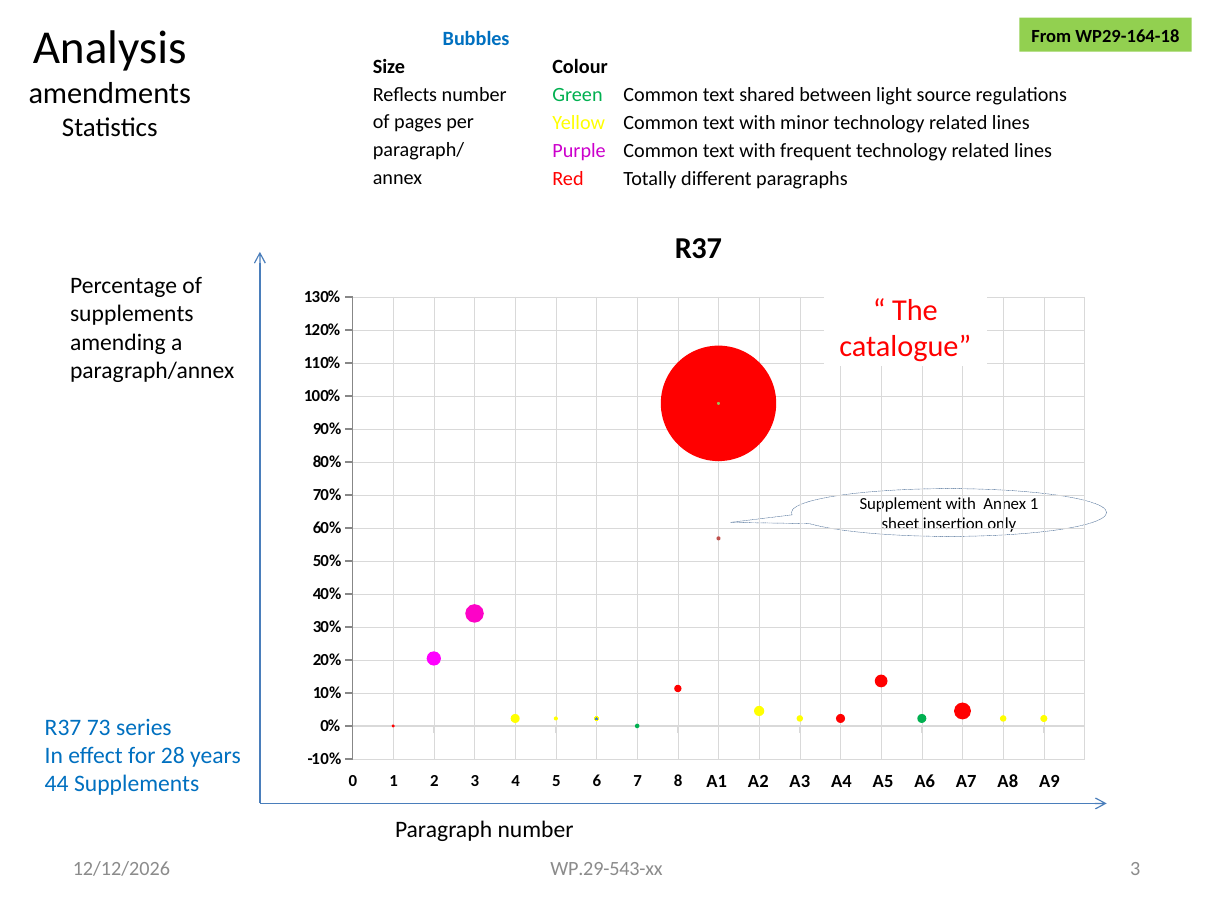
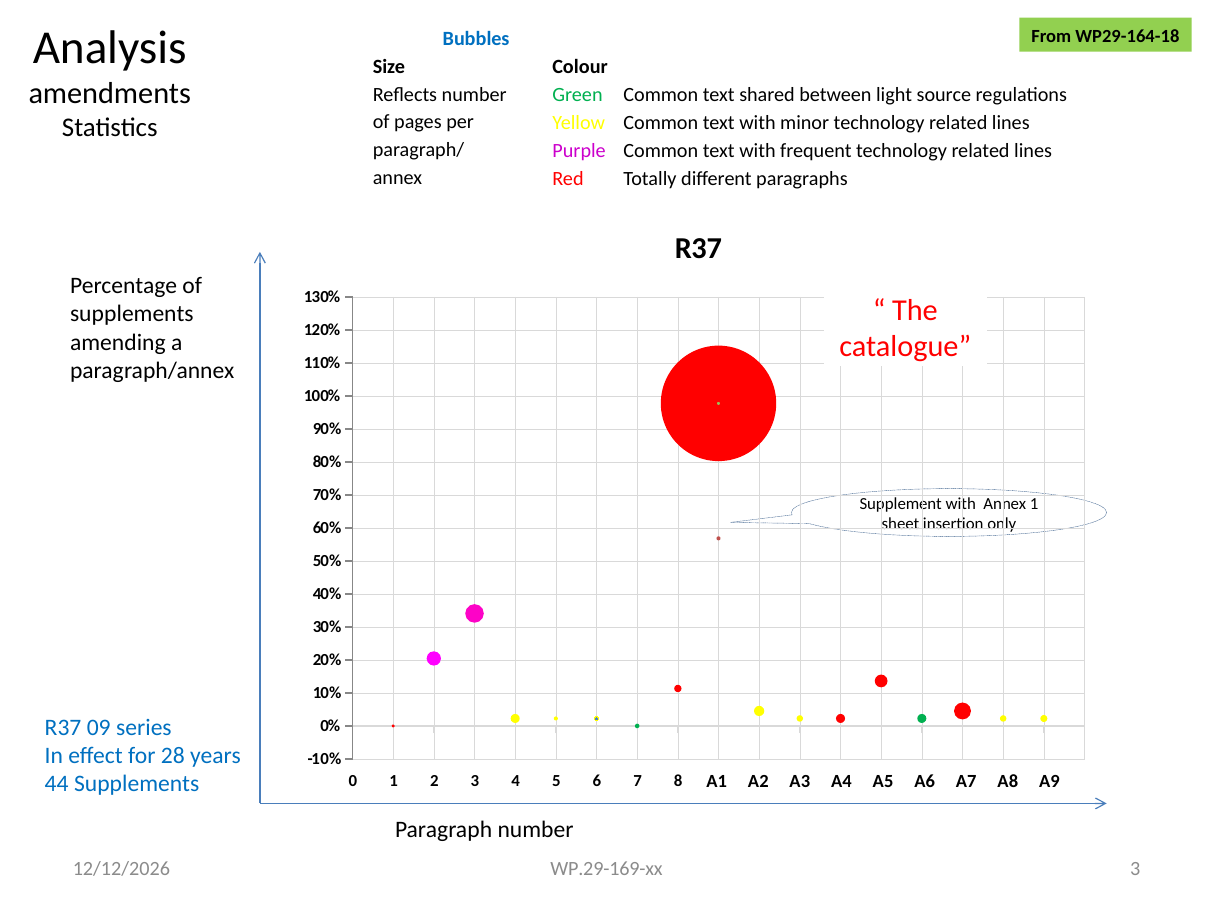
73: 73 -> 09 (99, 727)
WP.29-543-xx: WP.29-543-xx -> WP.29-169-xx (606, 869)
